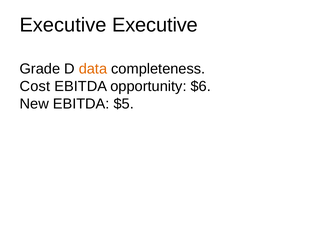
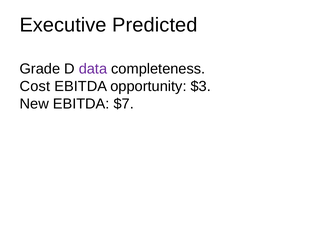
Executive Executive: Executive -> Predicted (155, 25)
data colour: orange -> purple (93, 69)
$6: $6 -> $3 (201, 86)
$5: $5 -> $7 (124, 104)
